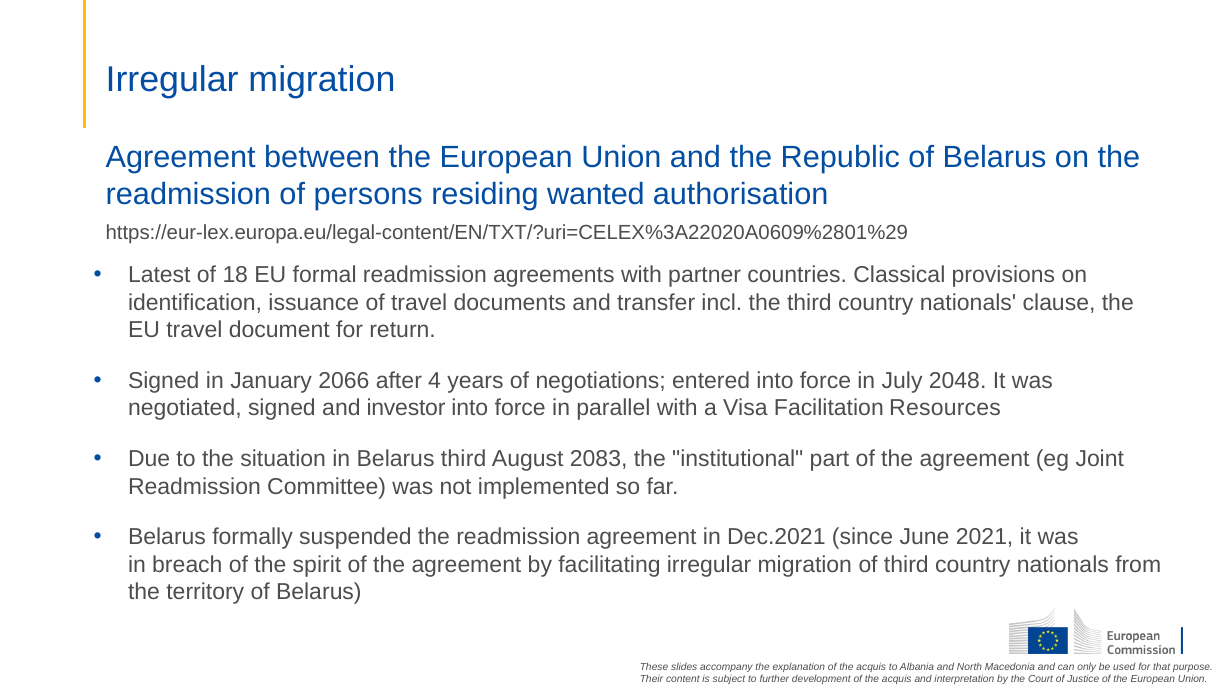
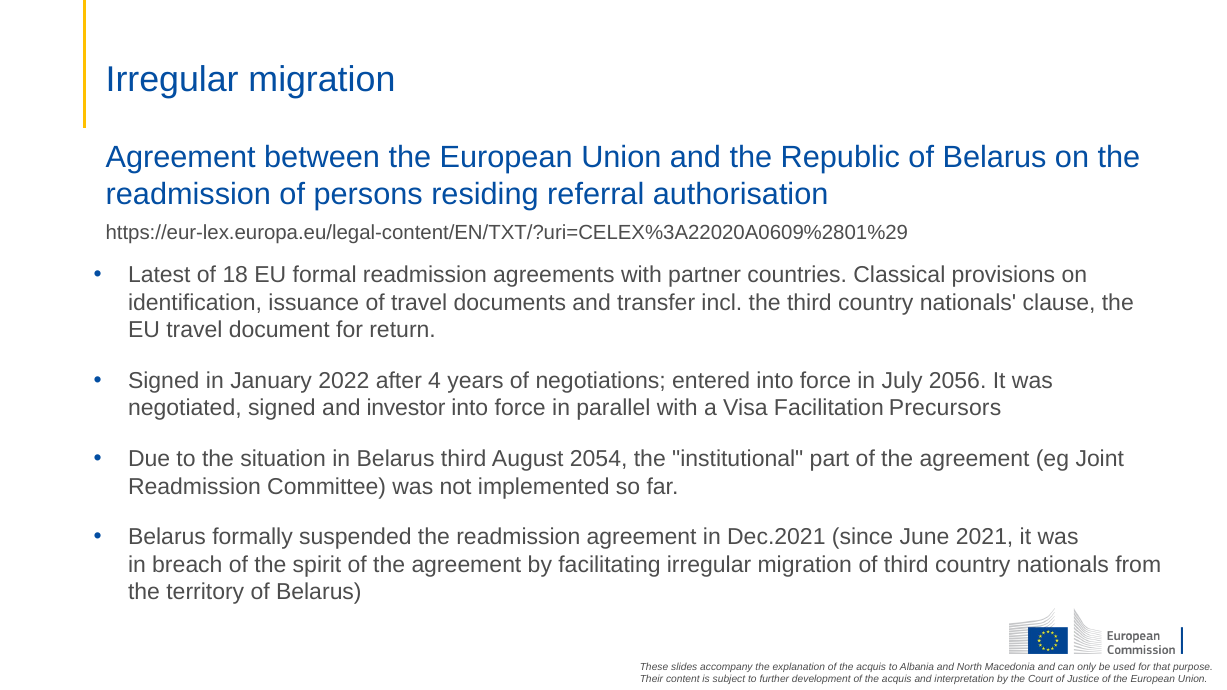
wanted: wanted -> referral (596, 194)
2066: 2066 -> 2022 (344, 381)
2048: 2048 -> 2056 (958, 381)
Resources: Resources -> Precursors (945, 408)
2083: 2083 -> 2054 (599, 459)
